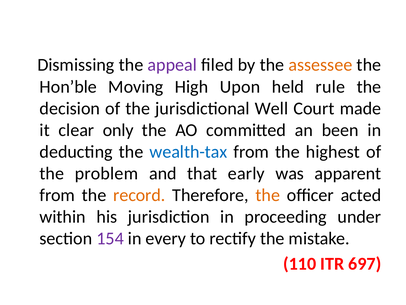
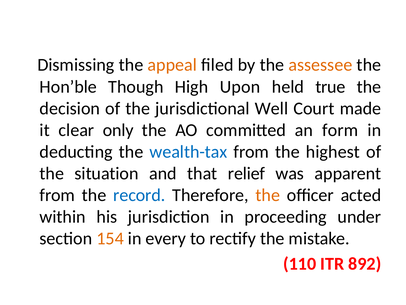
appeal colour: purple -> orange (172, 65)
Moving: Moving -> Though (136, 87)
rule: rule -> true (330, 87)
been: been -> form (340, 130)
problem: problem -> situation (107, 173)
early: early -> relief (247, 173)
record colour: orange -> blue (139, 195)
154 colour: purple -> orange (110, 238)
697: 697 -> 892 (365, 264)
